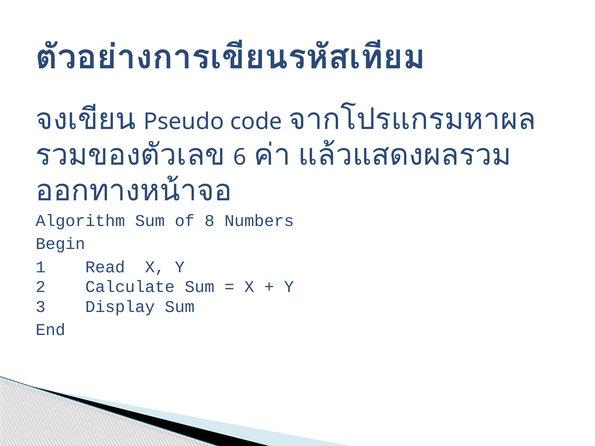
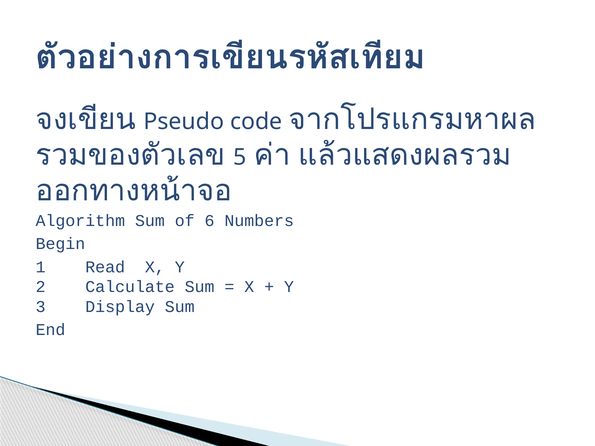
6: 6 -> 5 (240, 157)
8: 8 -> 6 (210, 221)
